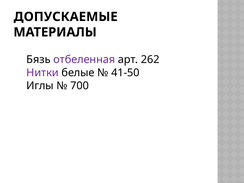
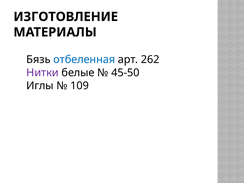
ДОПУСКАЕМЫЕ: ДОПУСКАЕМЫЕ -> ИЗГОТОВЛЕНИЕ (66, 17)
отбеленная colour: purple -> blue (84, 60)
41-50: 41-50 -> 45-50 (125, 73)
700: 700 -> 109 (80, 86)
